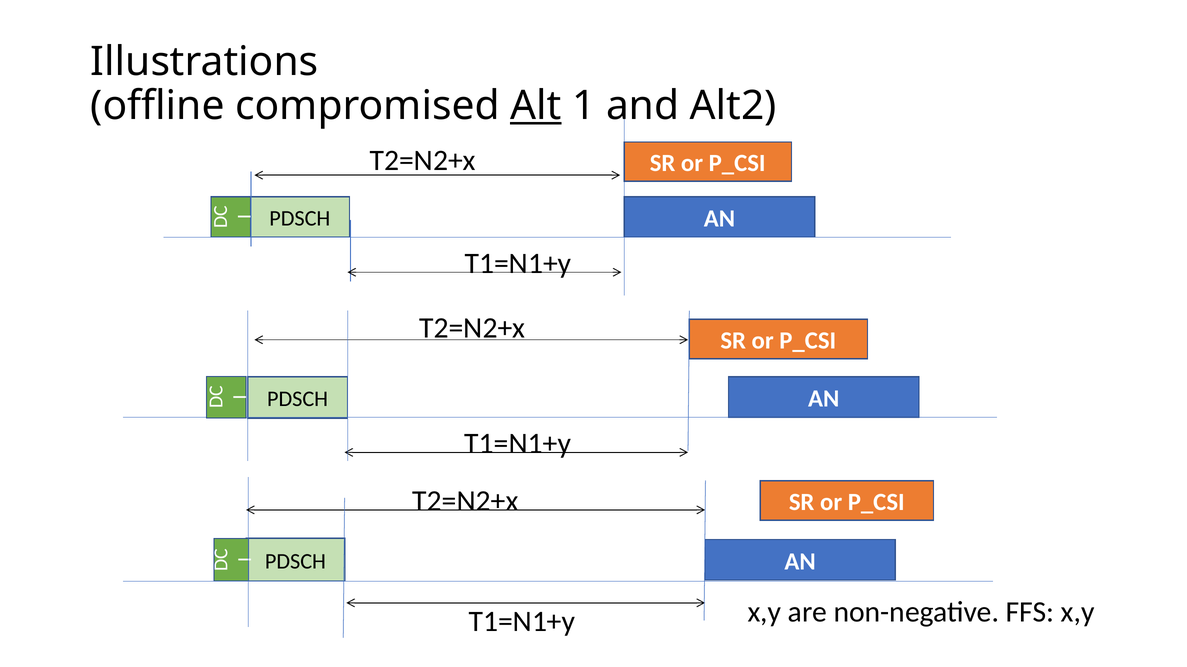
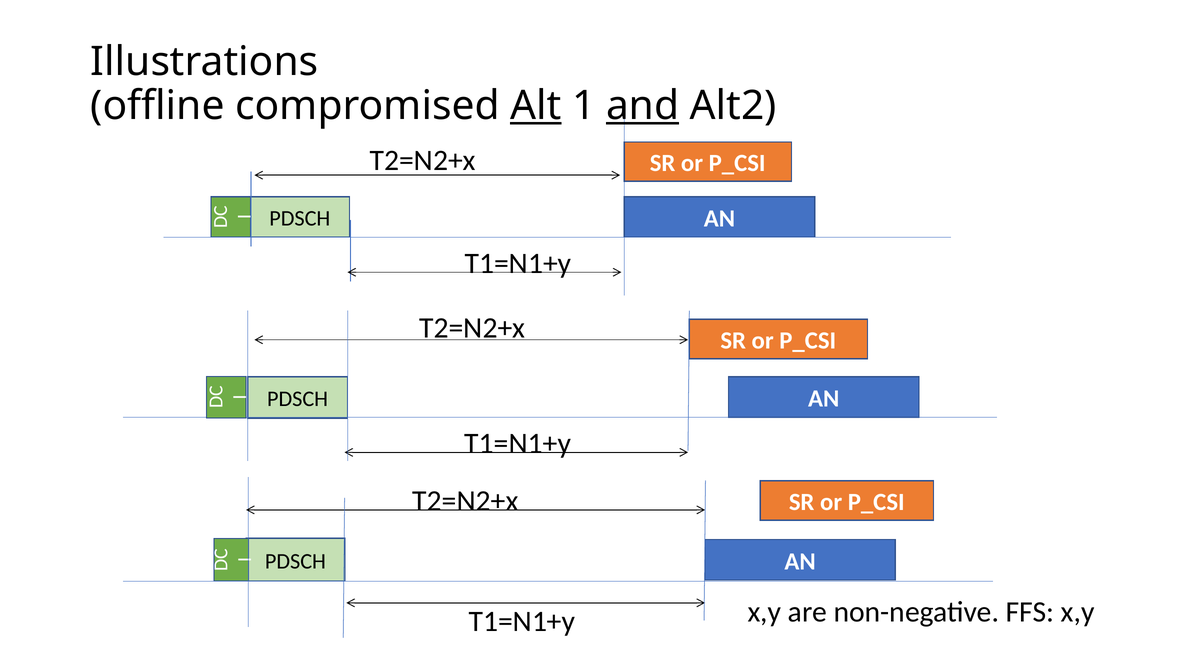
and underline: none -> present (643, 106)
